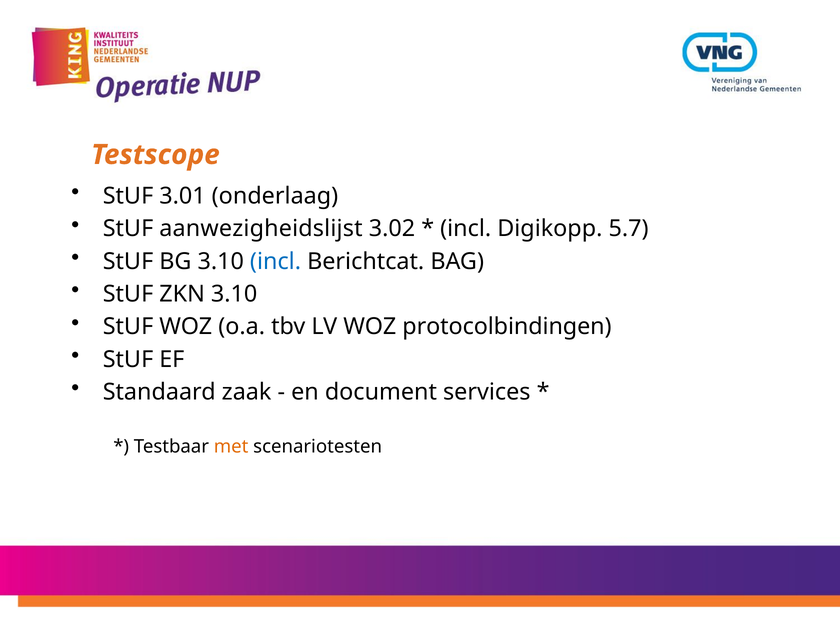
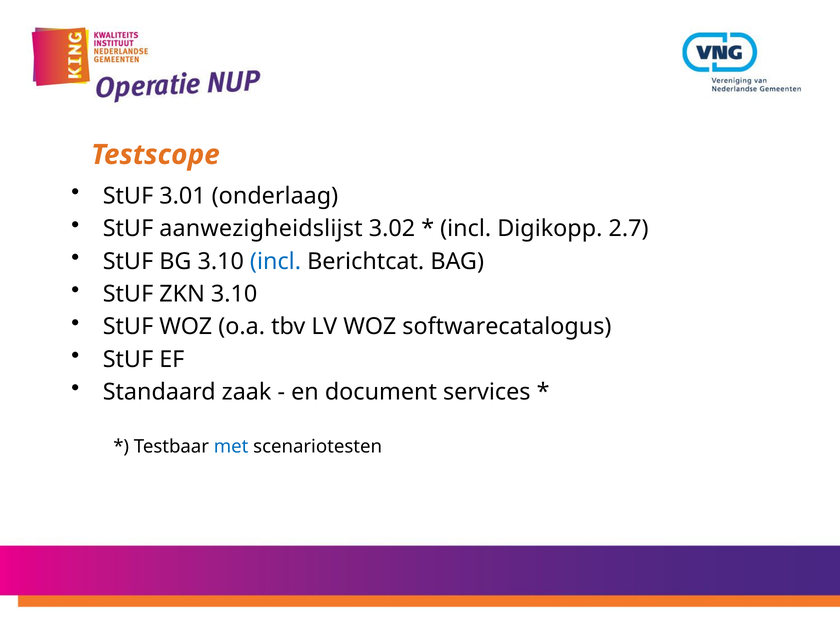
5.7: 5.7 -> 2.7 (629, 229)
protocolbindingen: protocolbindingen -> softwarecatalogus (507, 327)
met colour: orange -> blue (231, 447)
